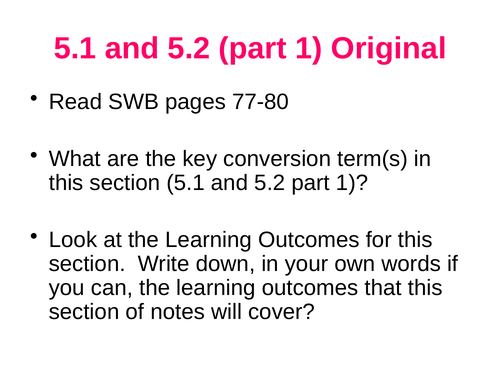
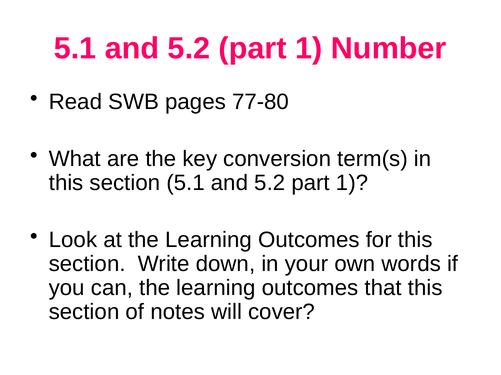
Original: Original -> Number (389, 48)
